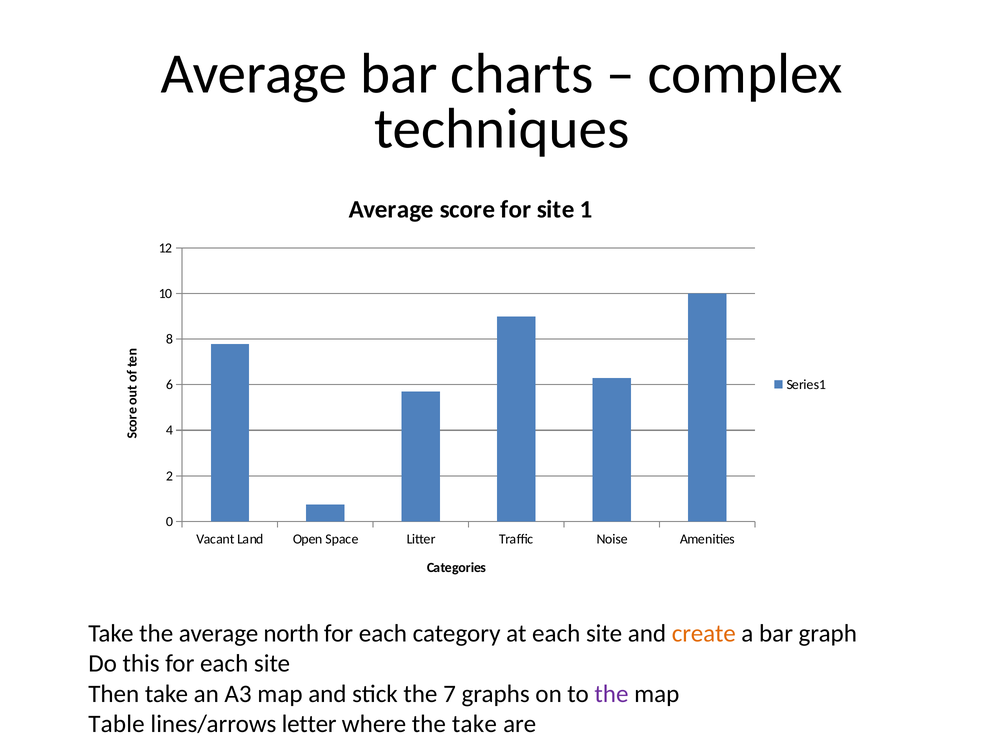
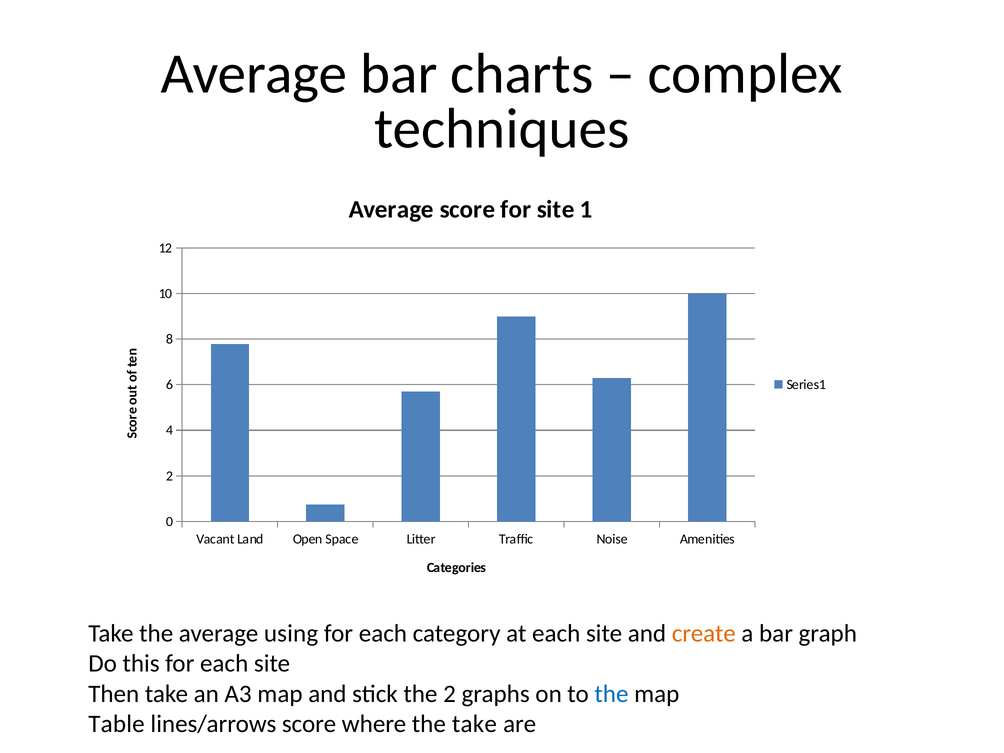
north: north -> using (291, 634)
the 7: 7 -> 2 (450, 694)
the colour: purple -> blue (611, 694)
lines/arrows letter: letter -> score (309, 724)
